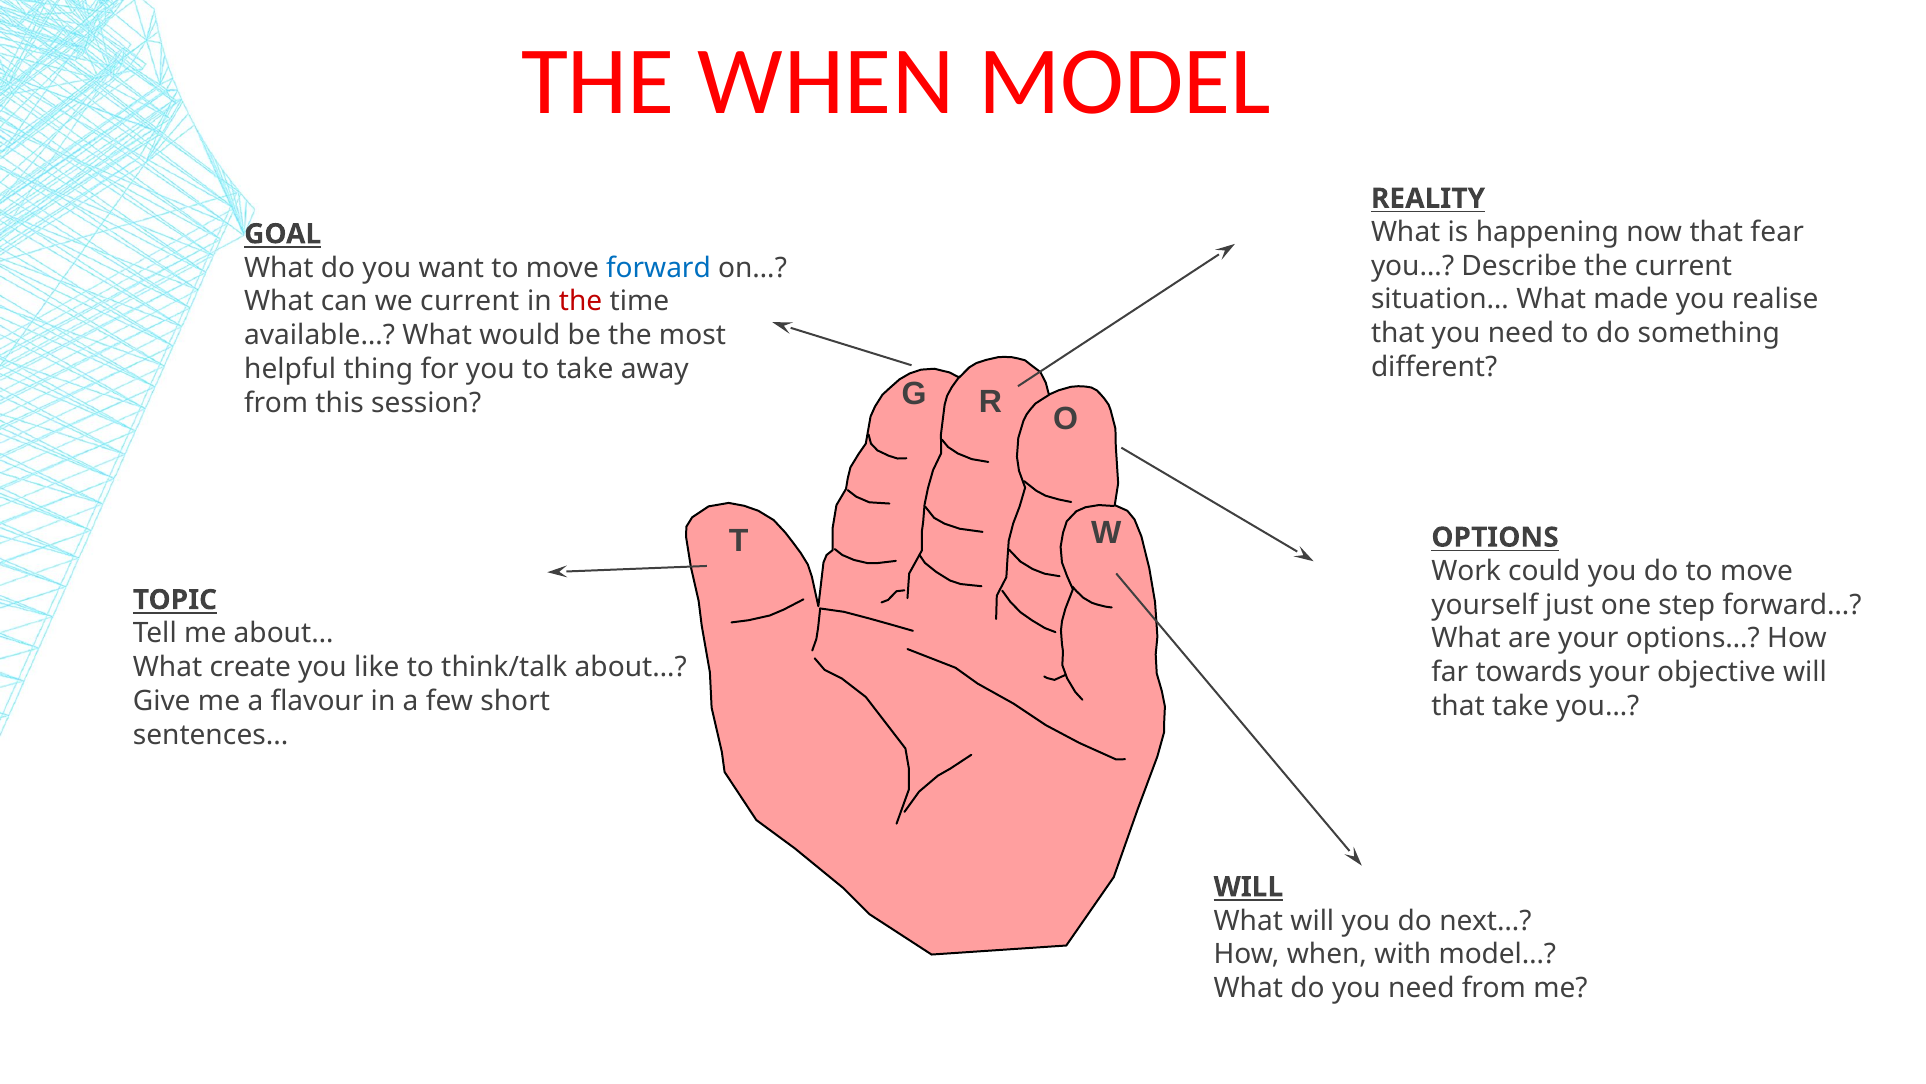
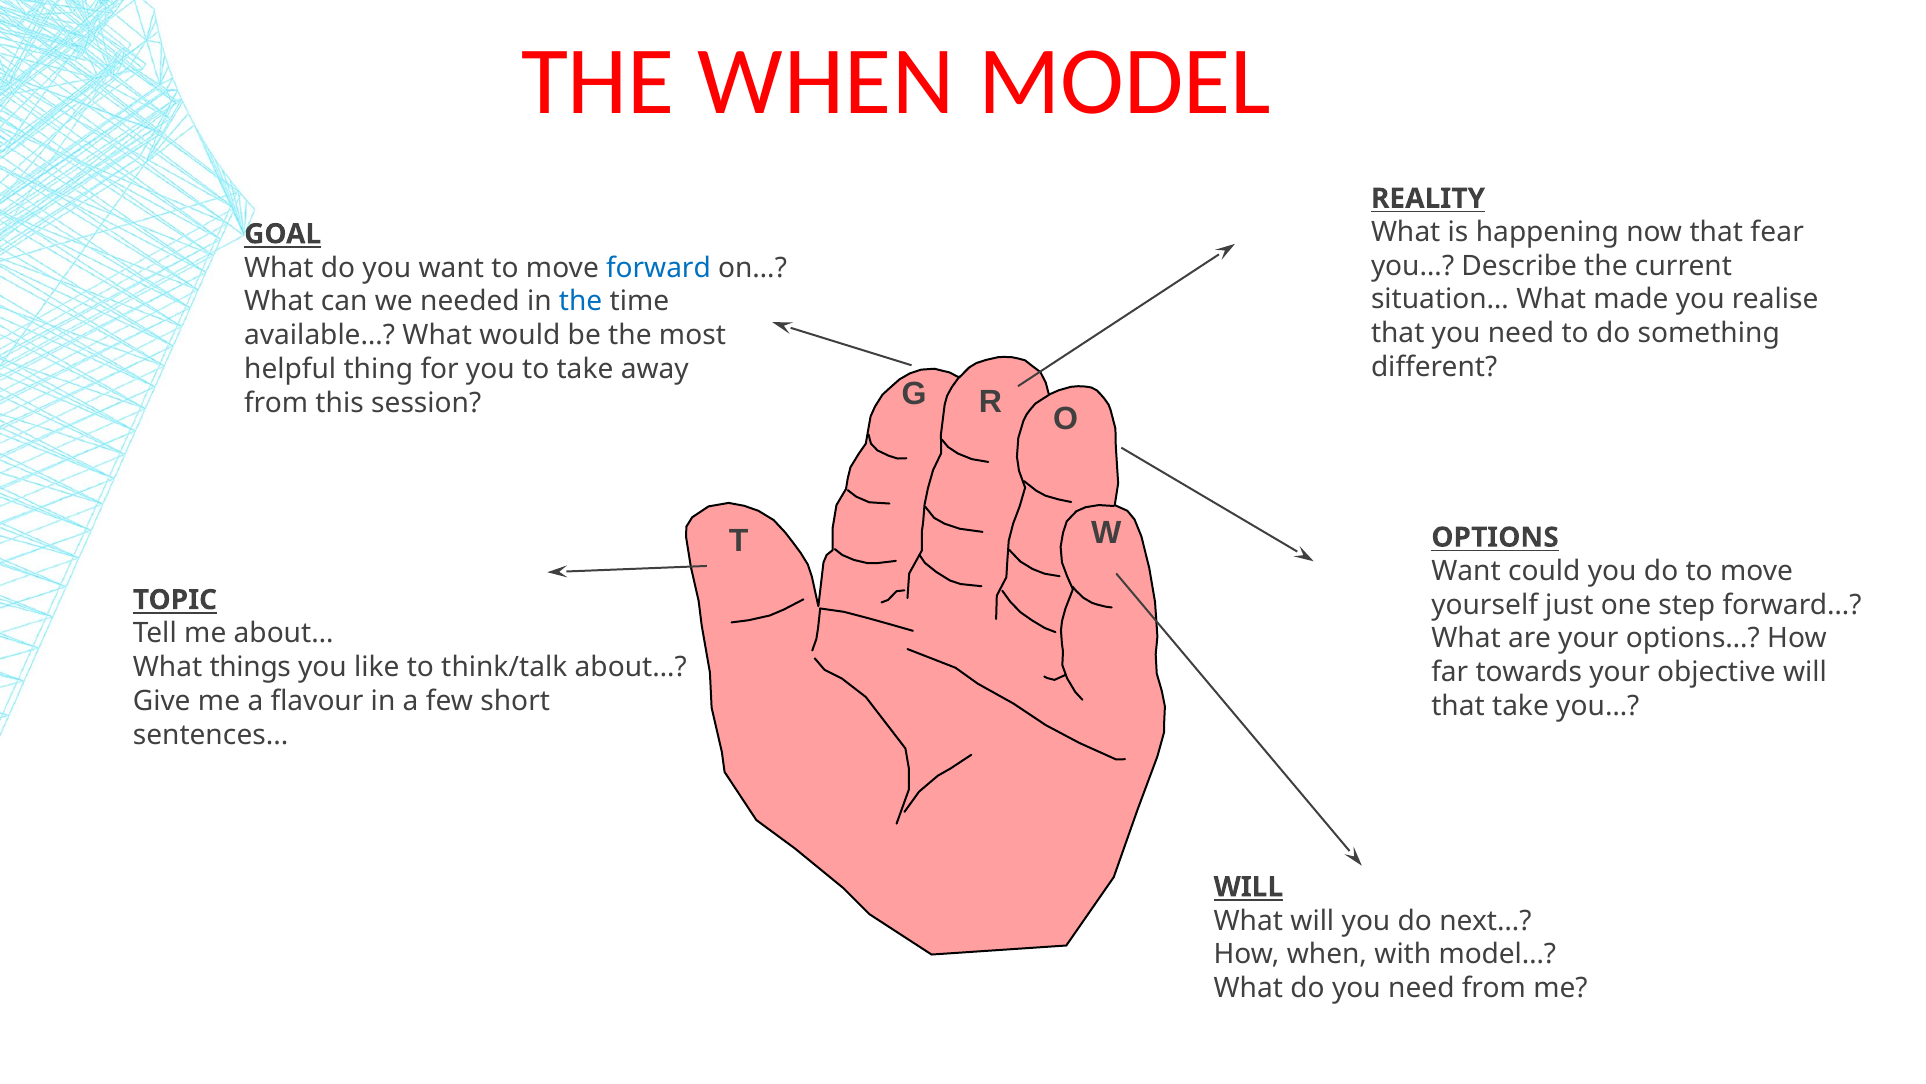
we current: current -> needed (470, 301)
the colour: red -> blue (581, 301)
Work: Work -> Want (1466, 571)
create: create -> things (250, 667)
